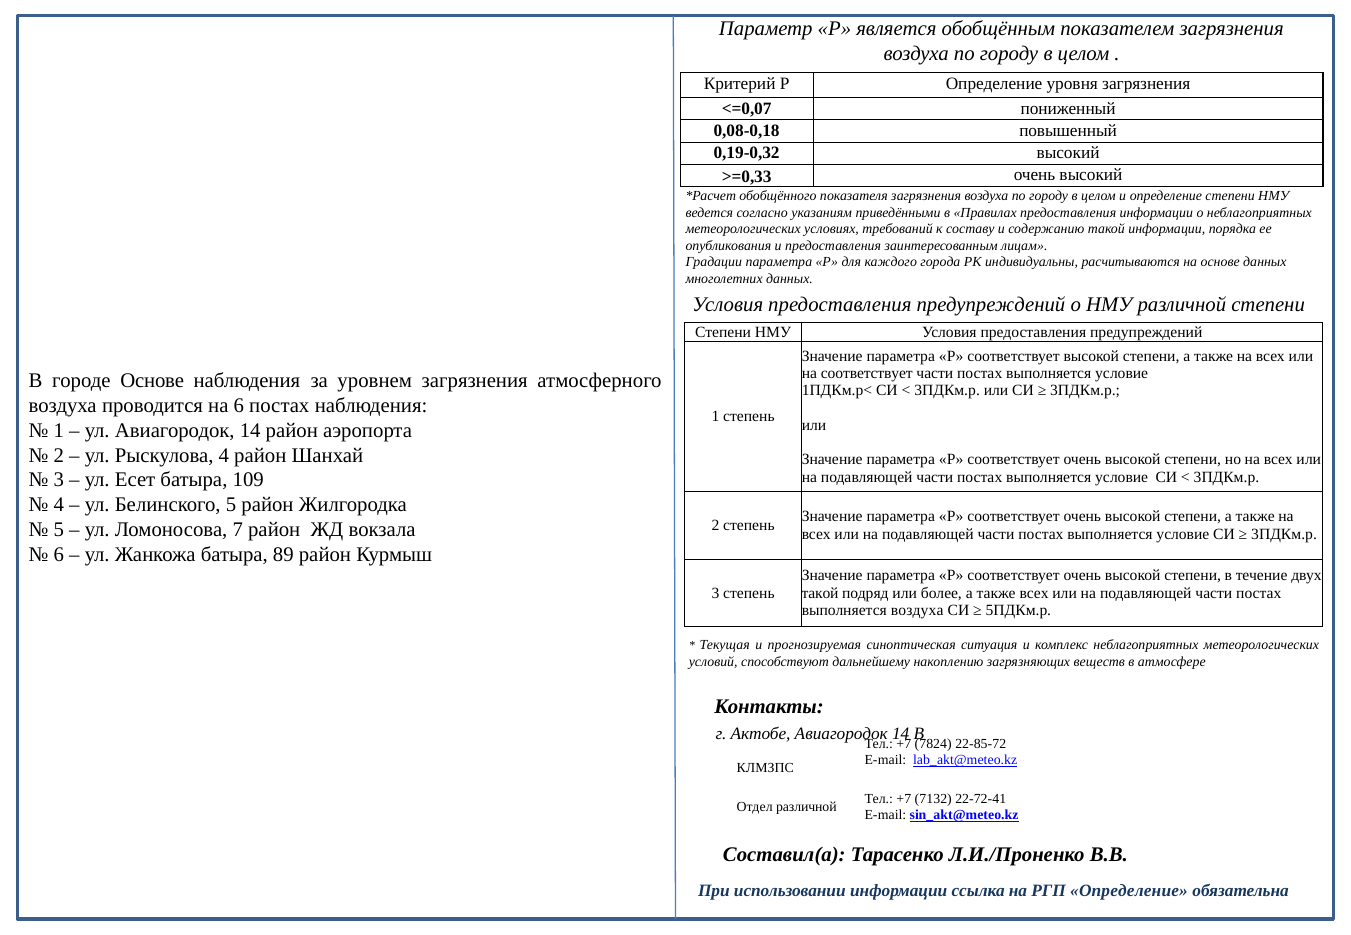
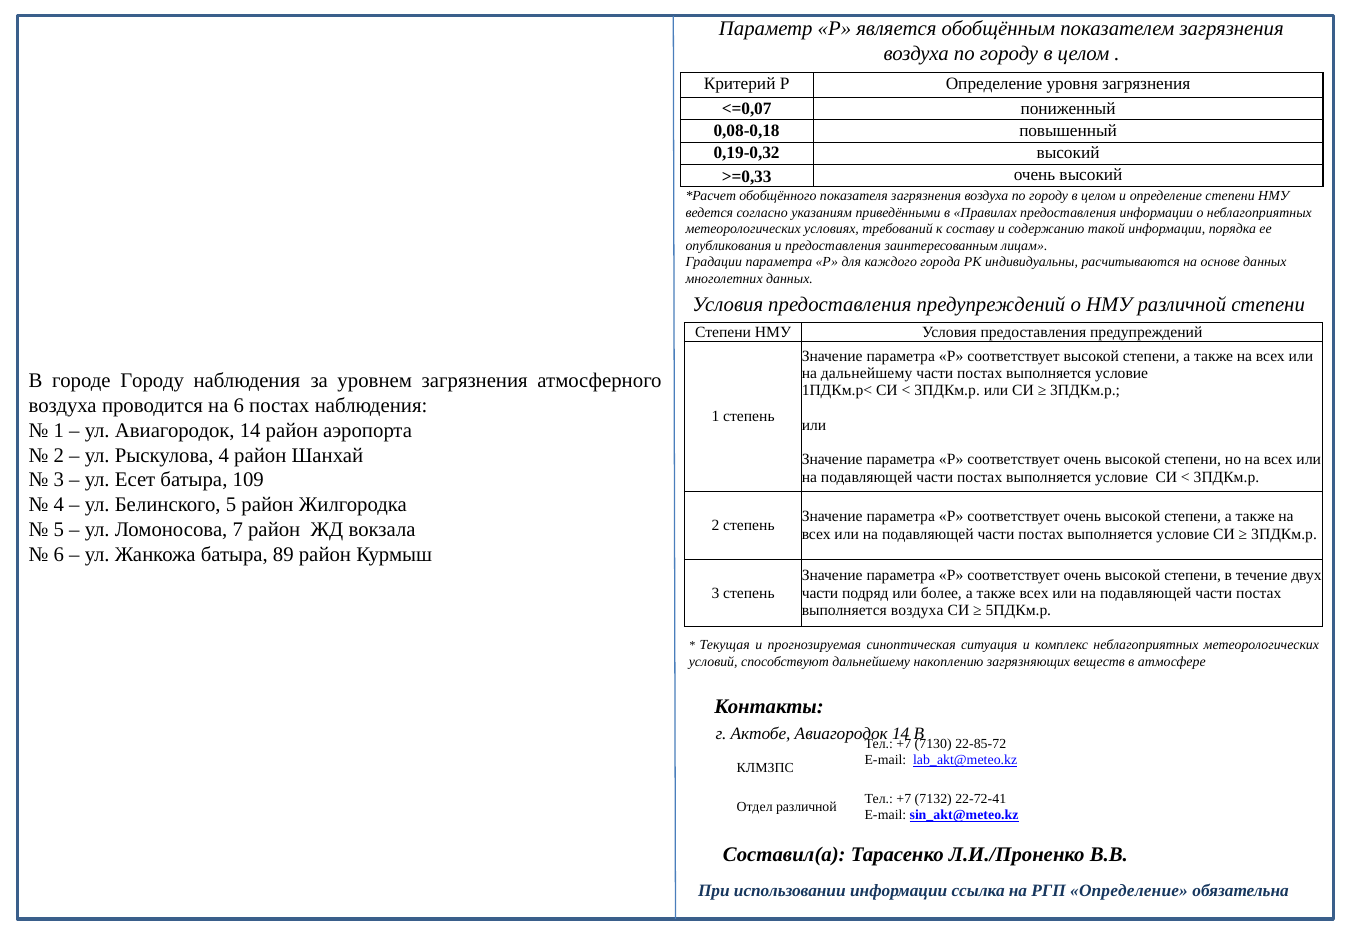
на соответствует: соответствует -> дальнейшему (867, 373)
городе Основе: Основе -> Городу (152, 381)
такой: такой -> части (820, 593)
7824: 7824 -> 7130 (933, 745)
